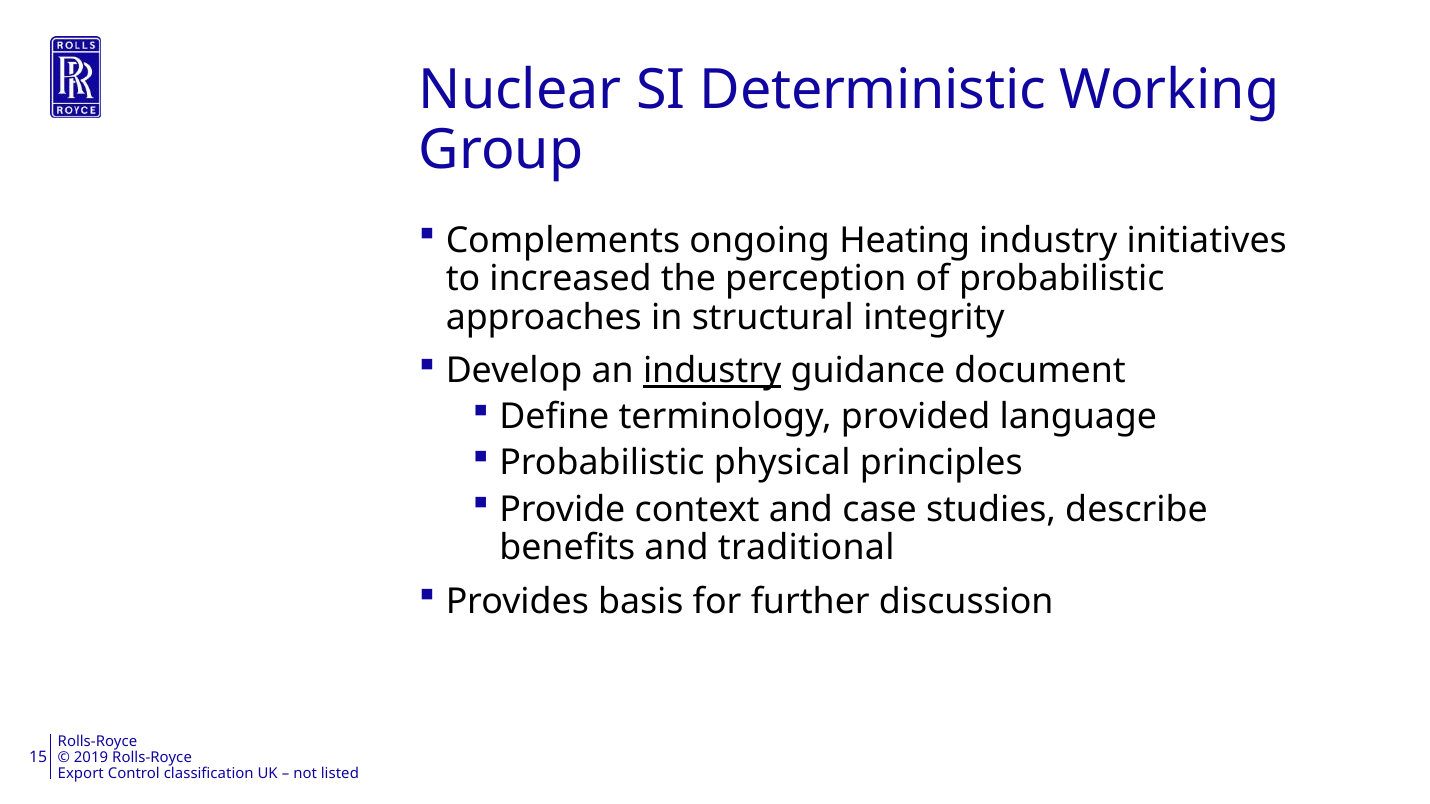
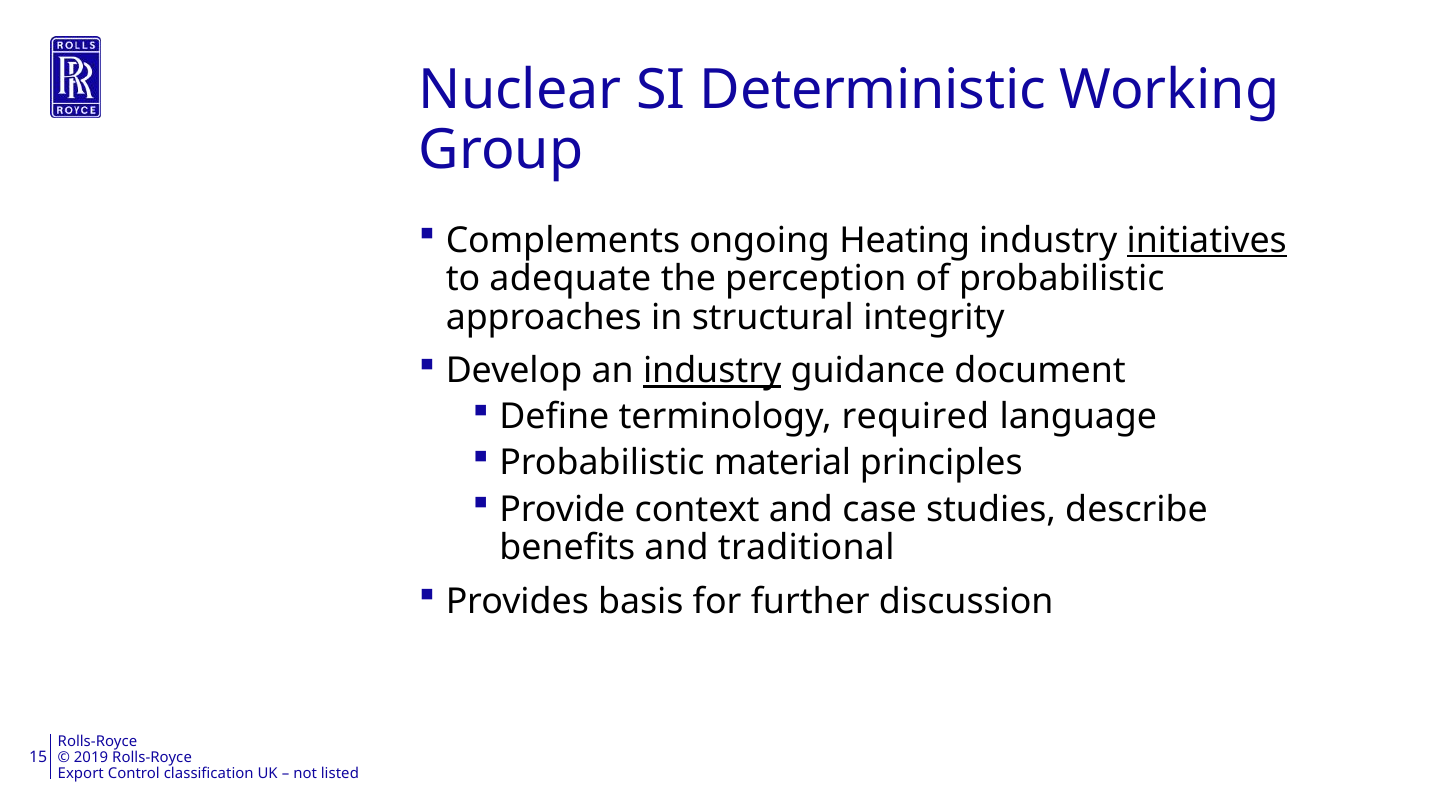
initiatives underline: none -> present (1207, 241)
increased: increased -> adequate (570, 279)
provided: provided -> required (915, 417)
physical: physical -> material (782, 463)
